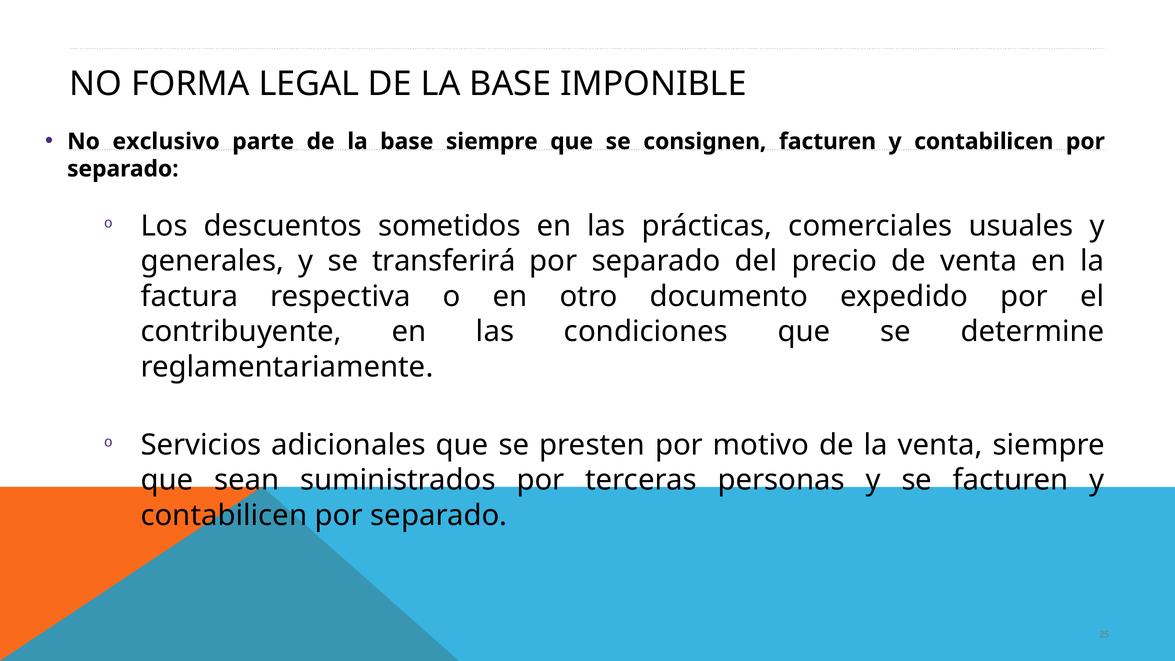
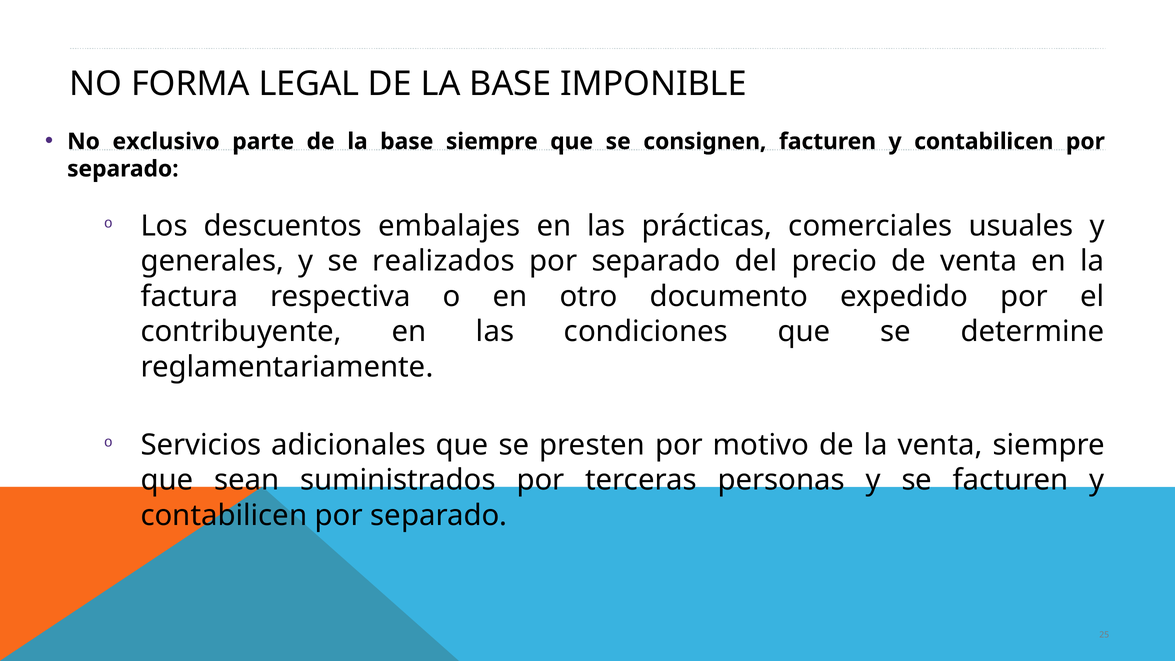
sometidos: sometidos -> embalajes (449, 226)
transferirá: transferirá -> realizados (444, 261)
